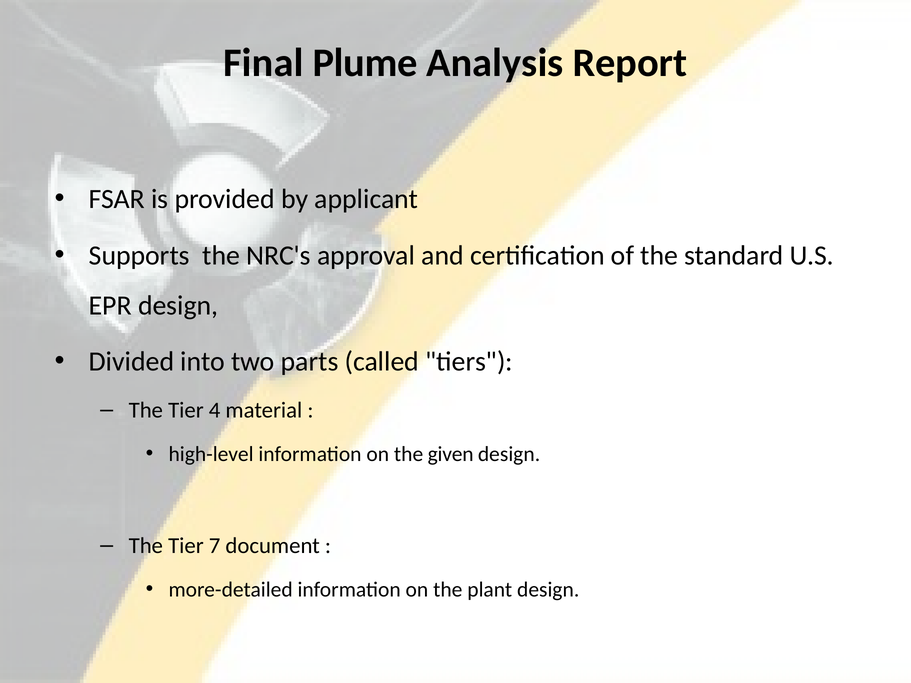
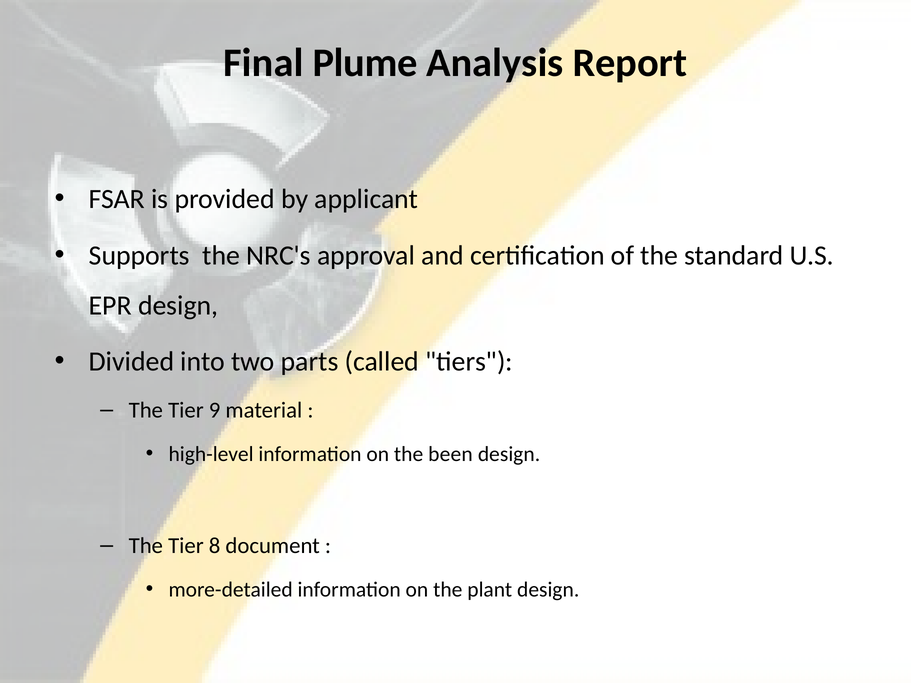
4: 4 -> 9 (215, 410)
given: given -> been (450, 454)
7: 7 -> 8 (215, 546)
